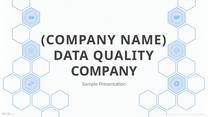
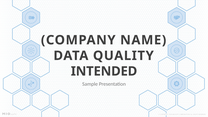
COMPANY: COMPANY -> INTENDED (104, 71)
